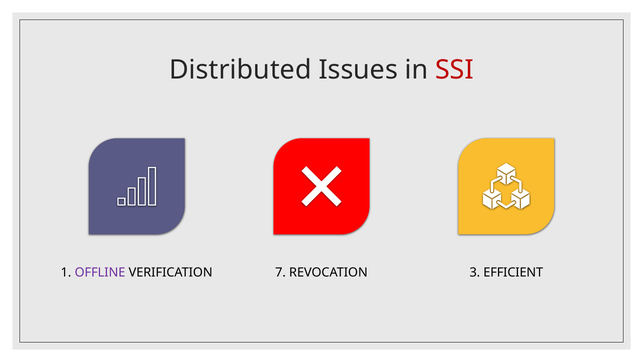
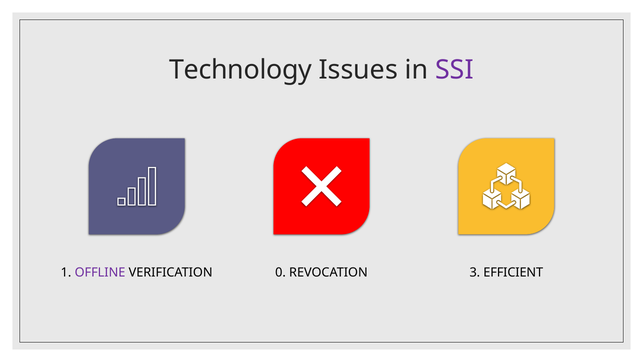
Distributed: Distributed -> Technology (241, 70)
SSI colour: red -> purple (454, 70)
7: 7 -> 0 (281, 272)
